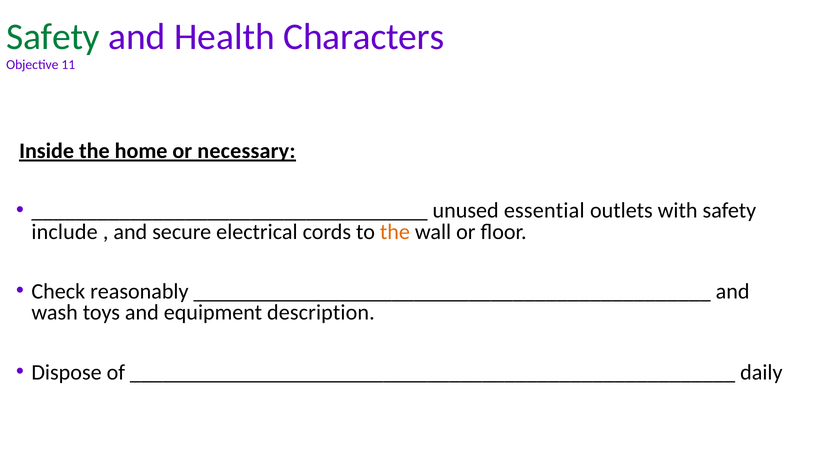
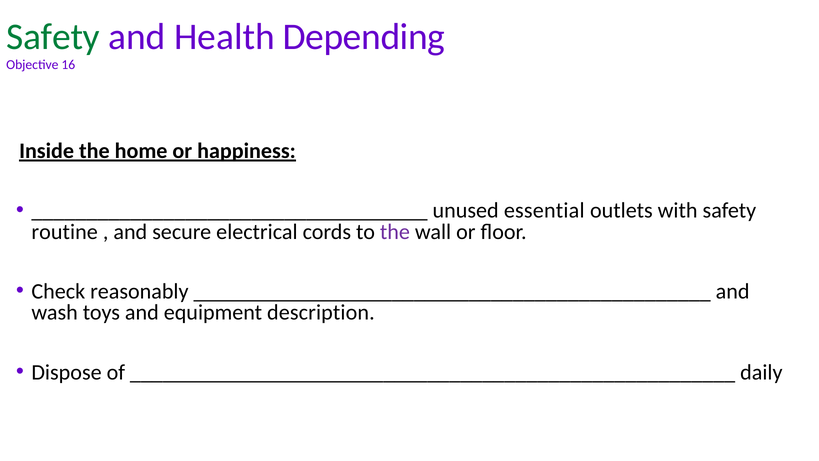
Characters: Characters -> Depending (364, 37)
11: 11 -> 16 (68, 65)
necessary: necessary -> happiness (247, 151)
include: include -> routine (65, 232)
the colour: orange -> purple (395, 232)
